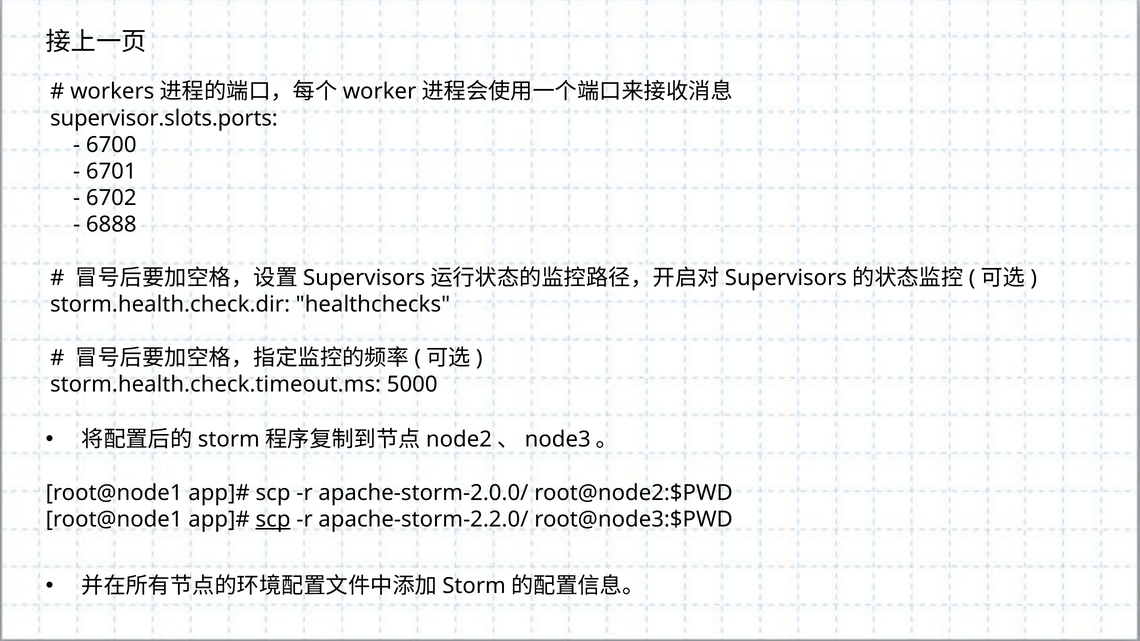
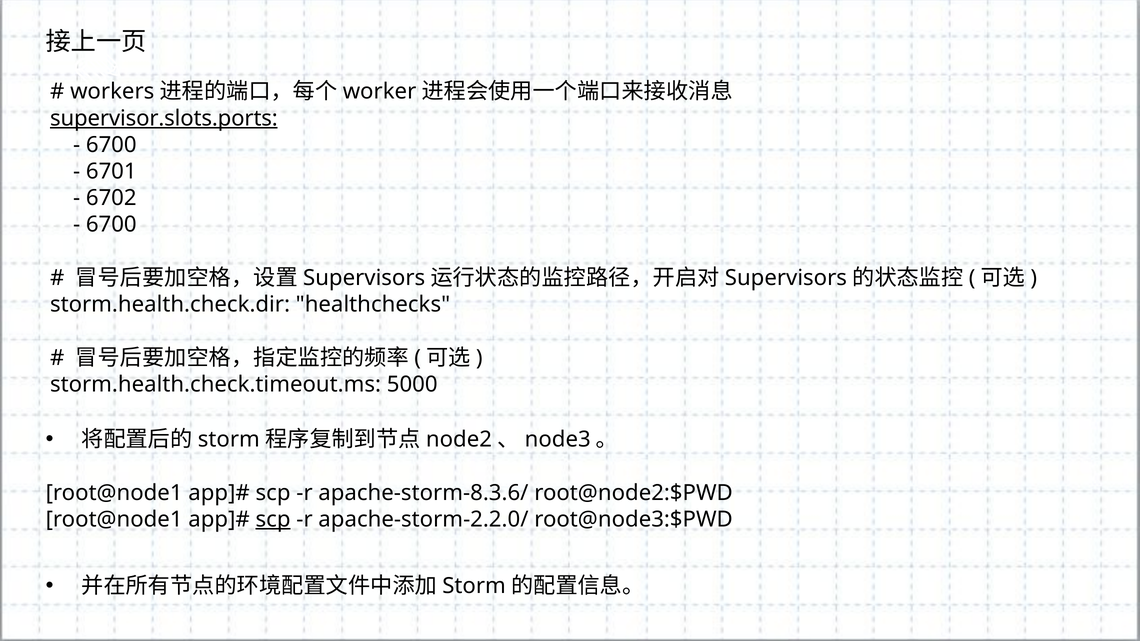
supervisor.slots.ports underline: none -> present (164, 118)
6888: 6888 -> 6700 (111, 225)
apache-storm-2.0.0/: apache-storm-2.0.0/ -> apache-storm-8.3.6/ (423, 493)
